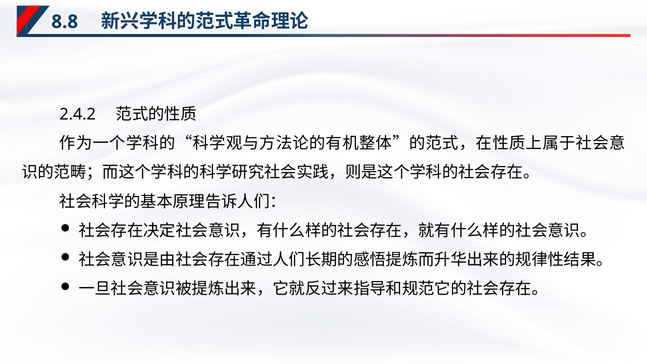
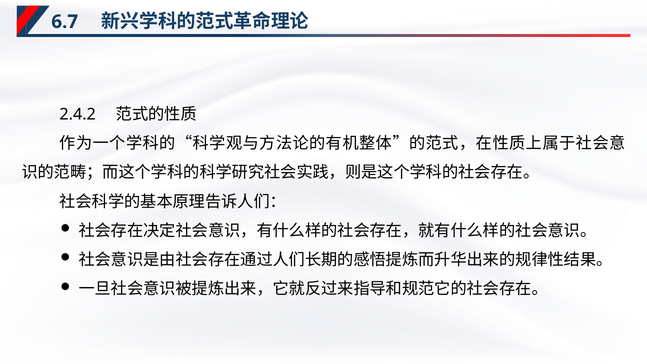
8.8: 8.8 -> 6.7 (65, 22)
